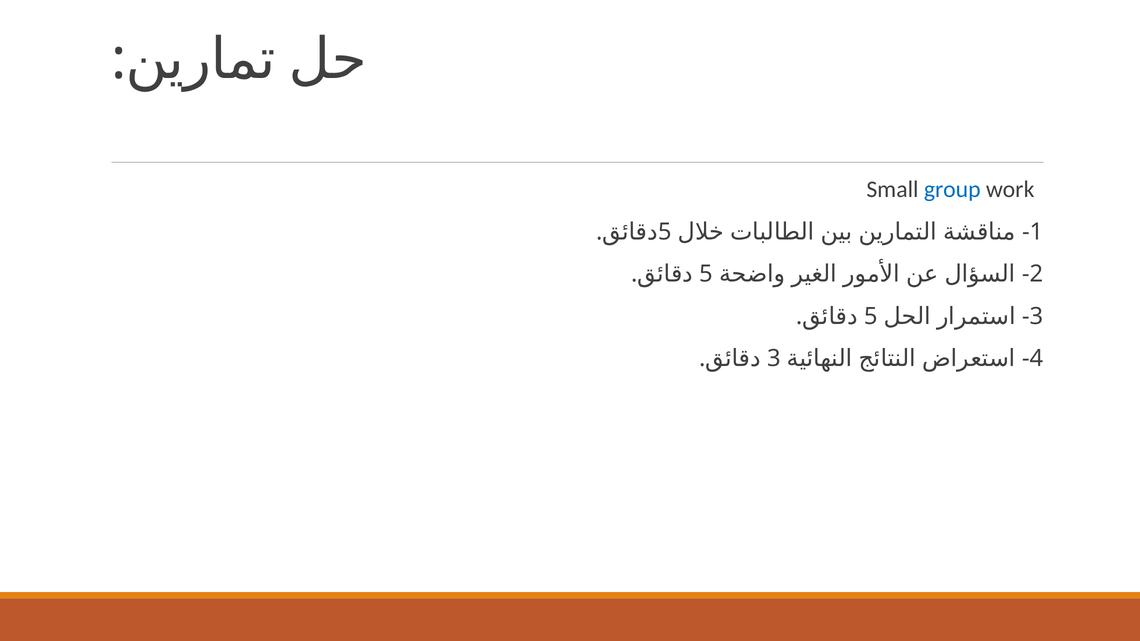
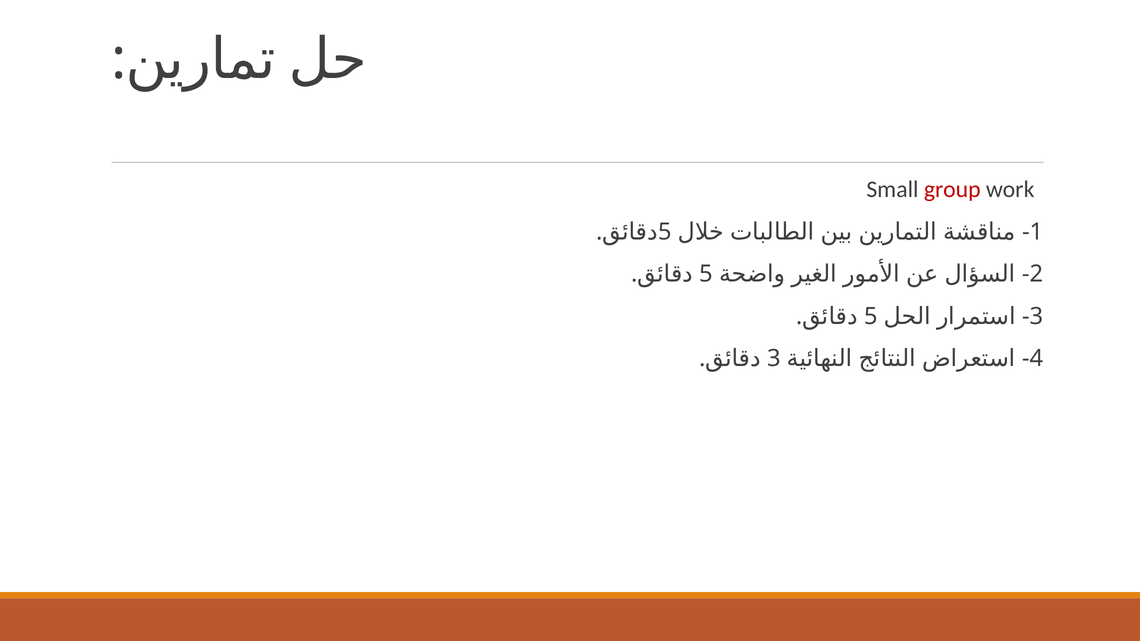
group colour: blue -> red (952, 190)
